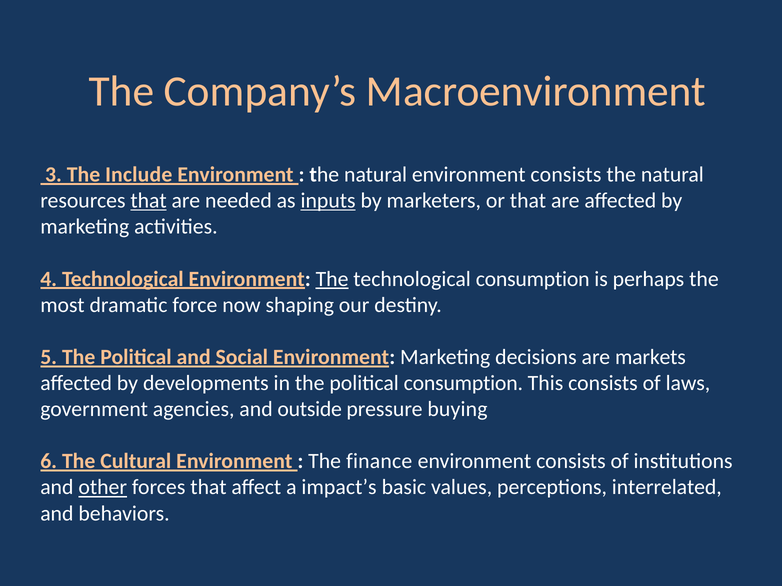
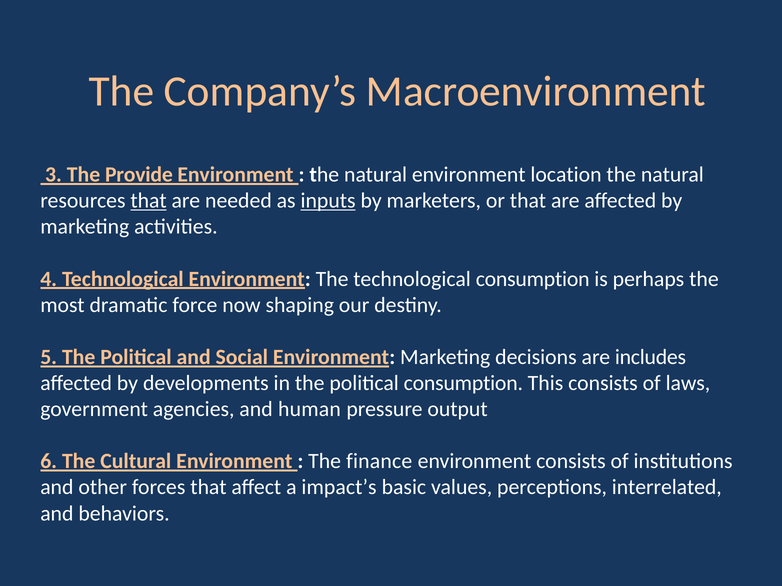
Include: Include -> Provide (139, 175)
natural environment consists: consists -> location (566, 175)
The underline: present -> none (332, 279)
markets: markets -> includes (650, 357)
outside: outside -> human (309, 409)
buying: buying -> output (458, 409)
other underline: present -> none (103, 488)
